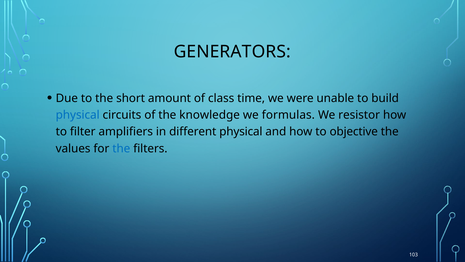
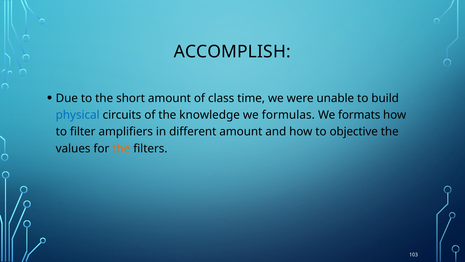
GENERATORS: GENERATORS -> ACCOMPLISH (232, 52)
resistor: resistor -> formats (359, 115)
different physical: physical -> amount (241, 132)
the colour: blue -> orange (121, 148)
